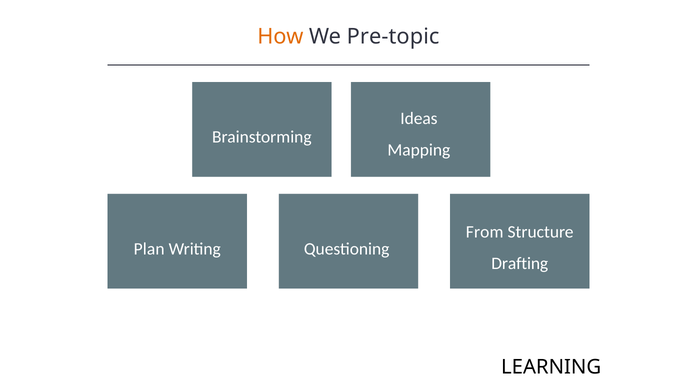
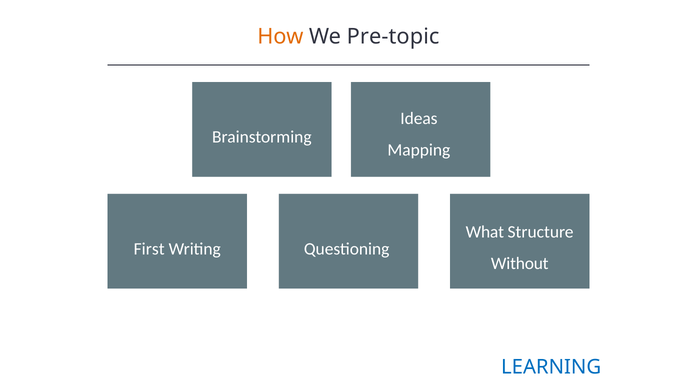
From: From -> What (485, 232)
Plan: Plan -> First (149, 249)
Drafting: Drafting -> Without (520, 263)
LEARNING colour: black -> blue (551, 367)
